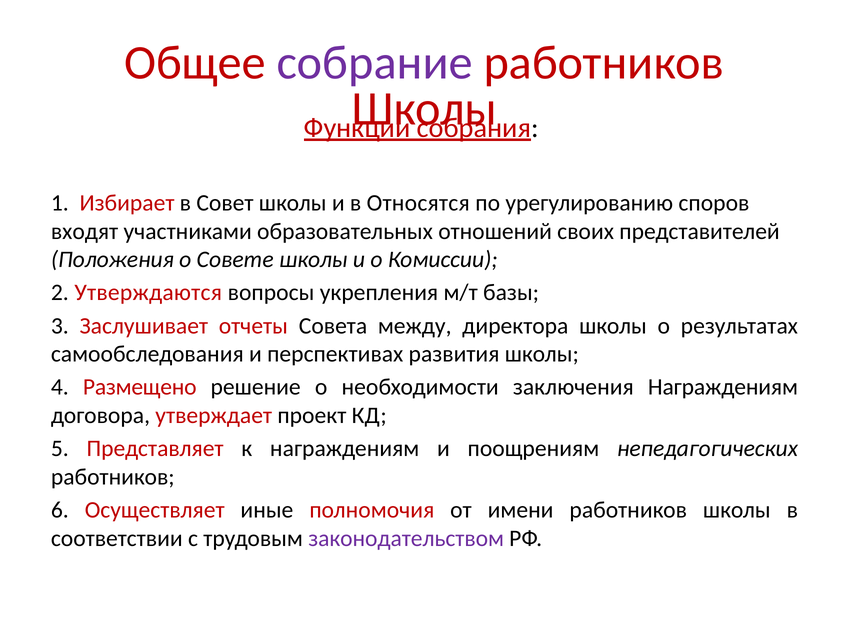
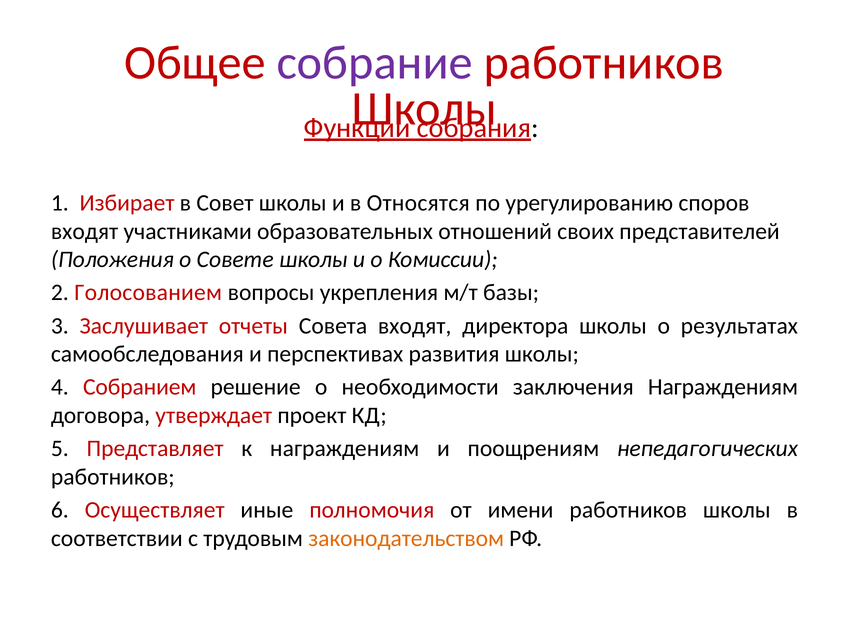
Утверждаются: Утверждаются -> Голосованием (148, 293)
Совета между: между -> входят (415, 326)
Размещено: Размещено -> Собранием (140, 387)
законодательством colour: purple -> orange (406, 538)
